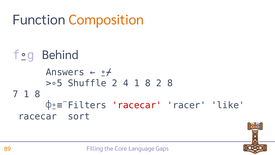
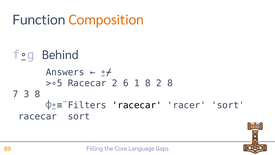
>∘5 Shuffle: Shuffle -> Racecar (87, 83)
4: 4 -> 6 (126, 83)
7 1: 1 -> 3 (26, 94)
racecar colour: red -> black (137, 105)
racer like: like -> sort (228, 105)
